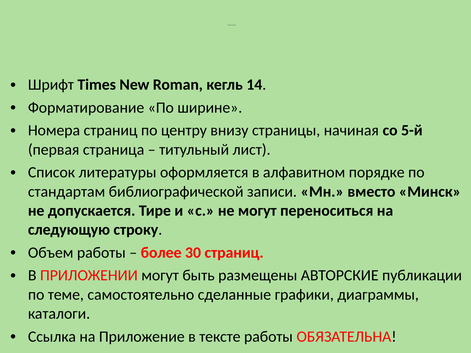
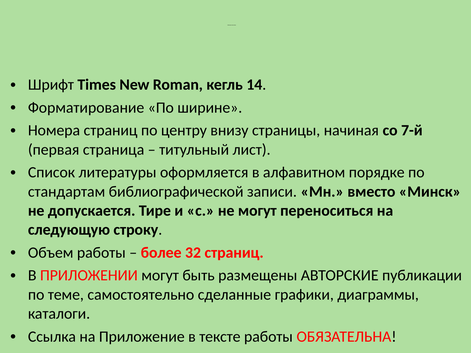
5-й: 5-й -> 7-й (412, 130)
30: 30 -> 32 (193, 253)
